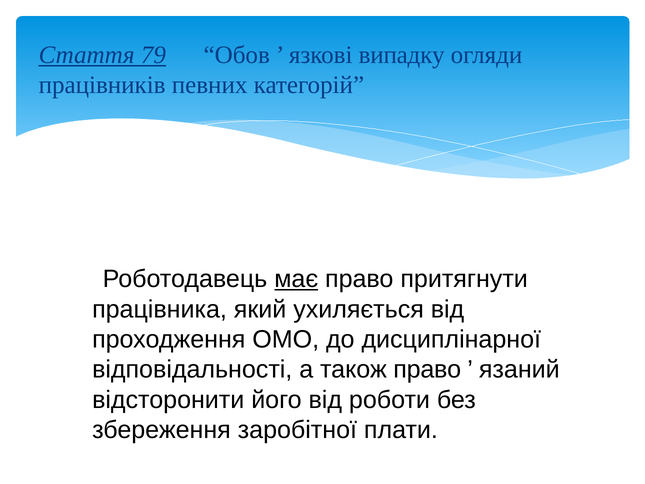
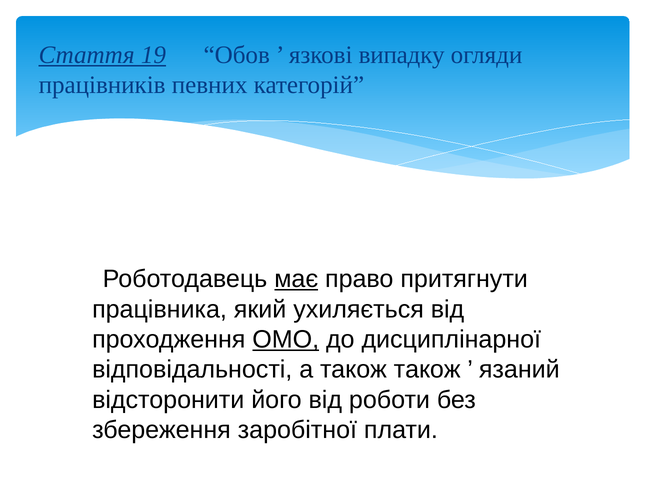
79: 79 -> 19 (153, 55)
ОМО underline: none -> present (286, 339)
також право: право -> також (427, 369)
